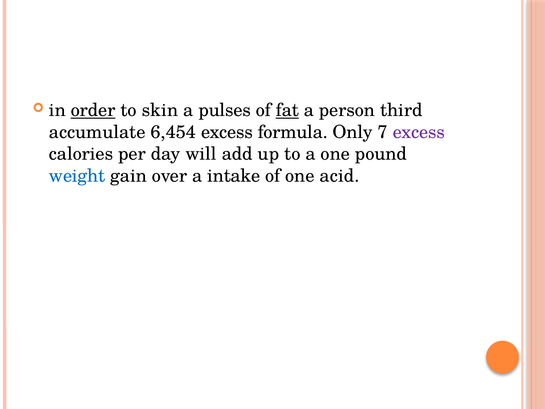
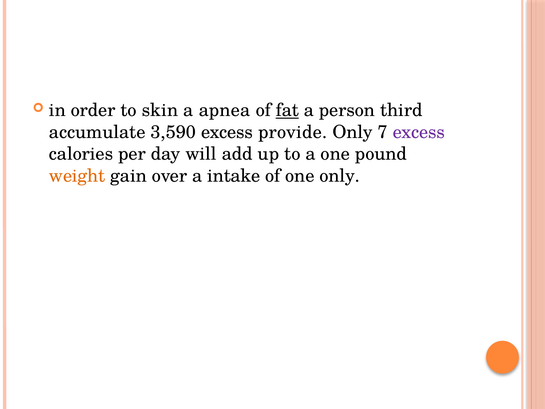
order underline: present -> none (93, 110)
pulses: pulses -> apnea (224, 110)
6,454: 6,454 -> 3,590 (173, 132)
formula: formula -> provide (293, 132)
weight colour: blue -> orange (77, 176)
one acid: acid -> only (340, 176)
